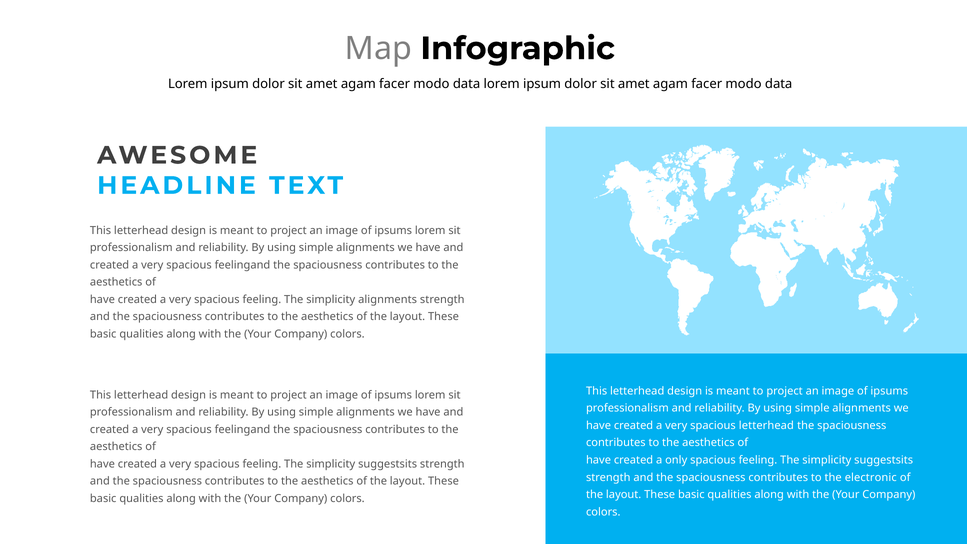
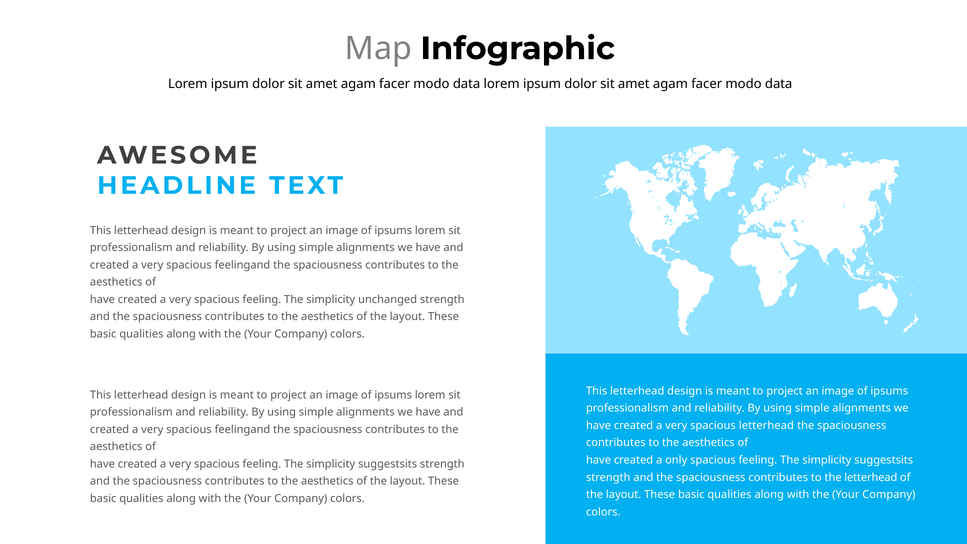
simplicity alignments: alignments -> unchanged (388, 299)
the electronic: electronic -> letterhead (871, 477)
